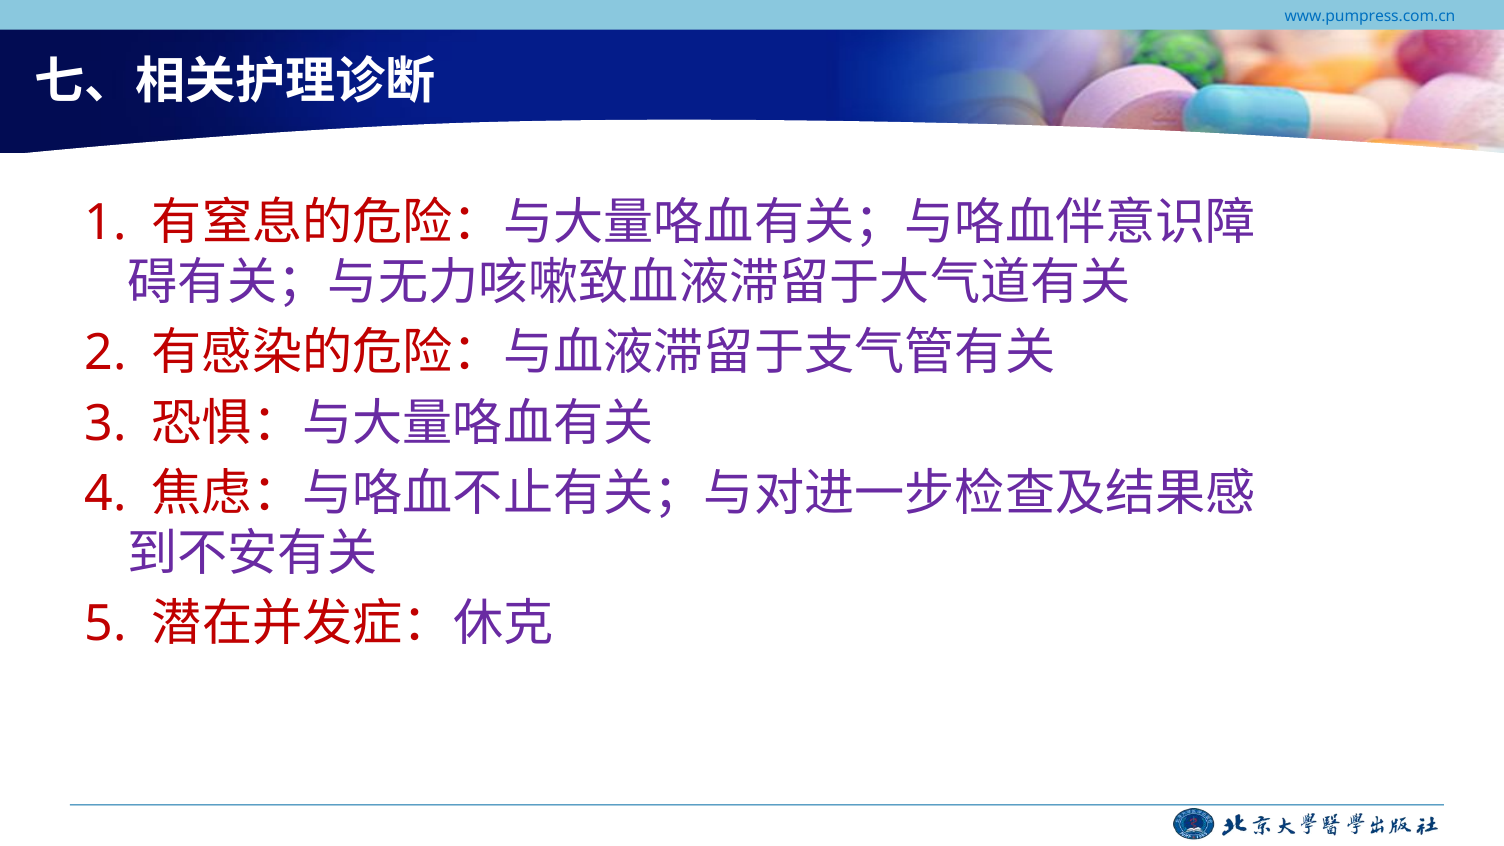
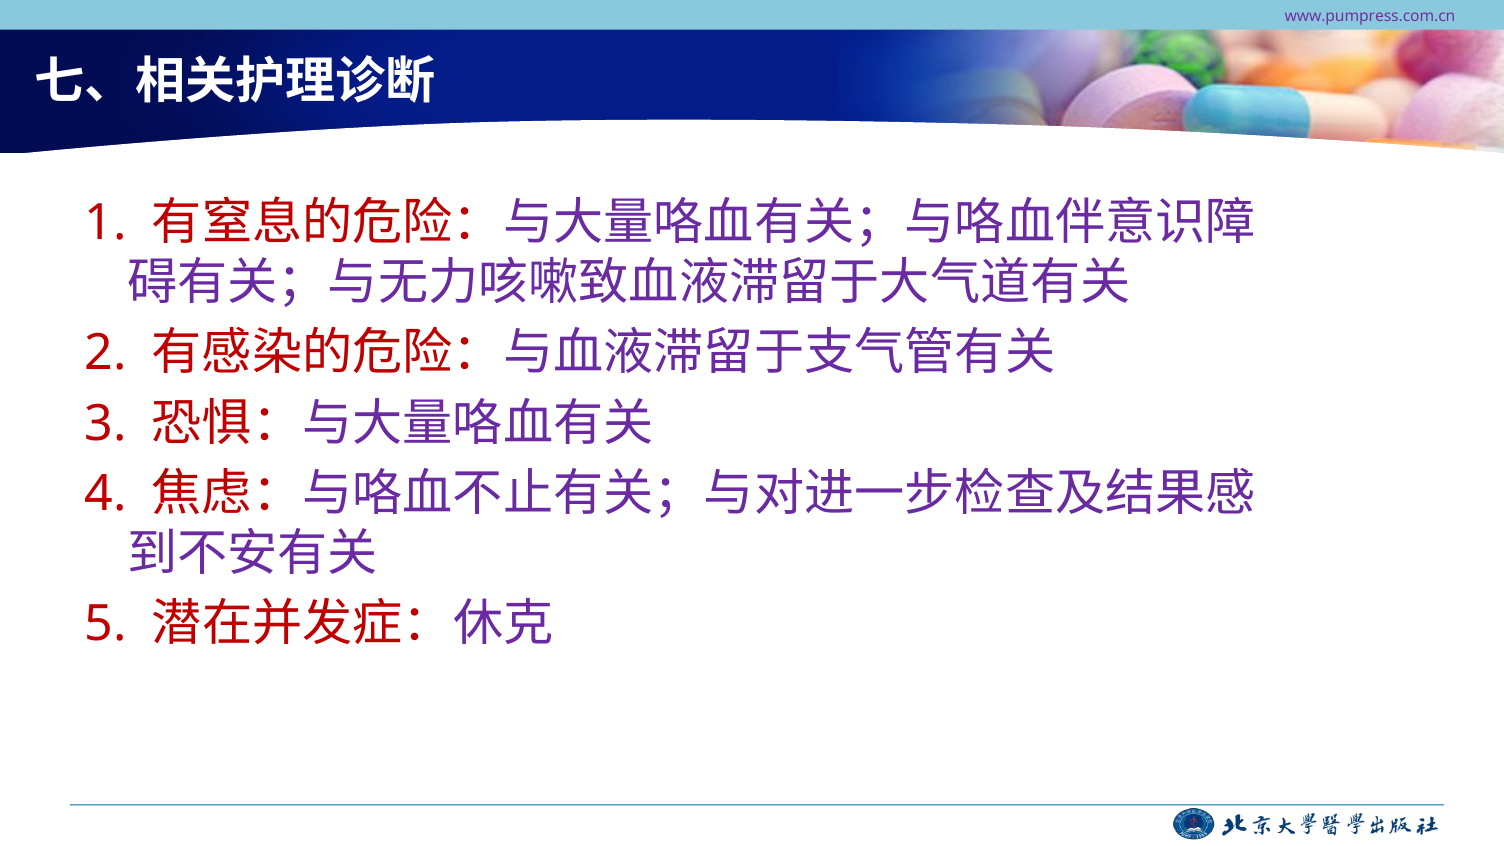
www.pumpress.com.cn colour: blue -> purple (1370, 16)
